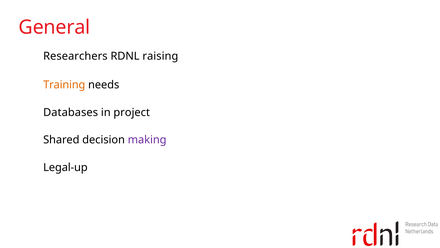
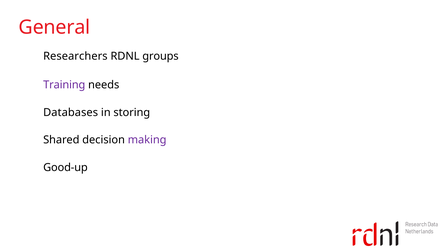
raising: raising -> groups (160, 56)
Training colour: orange -> purple (64, 85)
project: project -> storing (132, 112)
Legal-up: Legal-up -> Good-up (65, 167)
